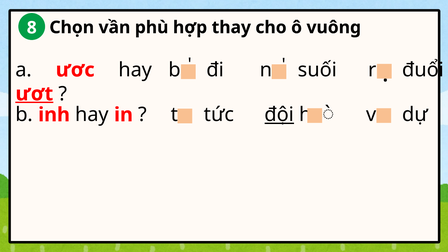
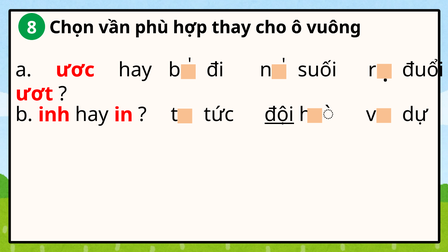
ươt underline: present -> none (34, 94)
